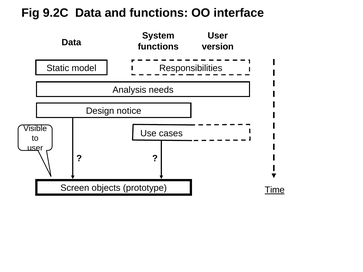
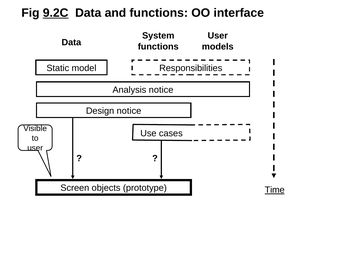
9.2C underline: none -> present (56, 13)
version: version -> models (218, 47)
Analysis needs: needs -> notice (161, 90)
